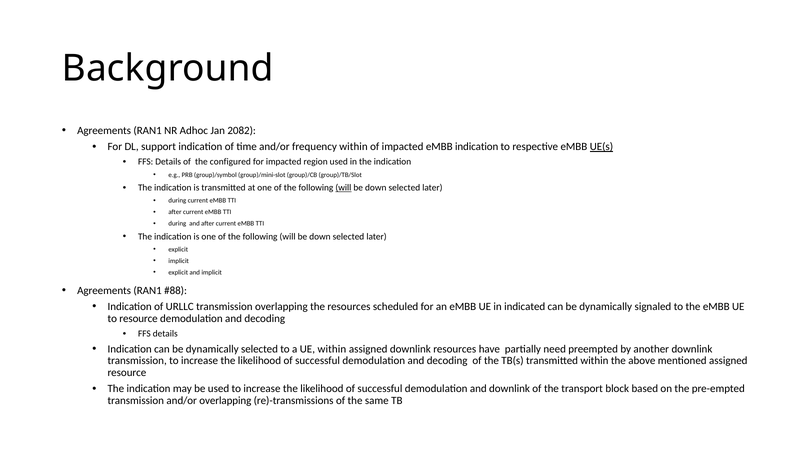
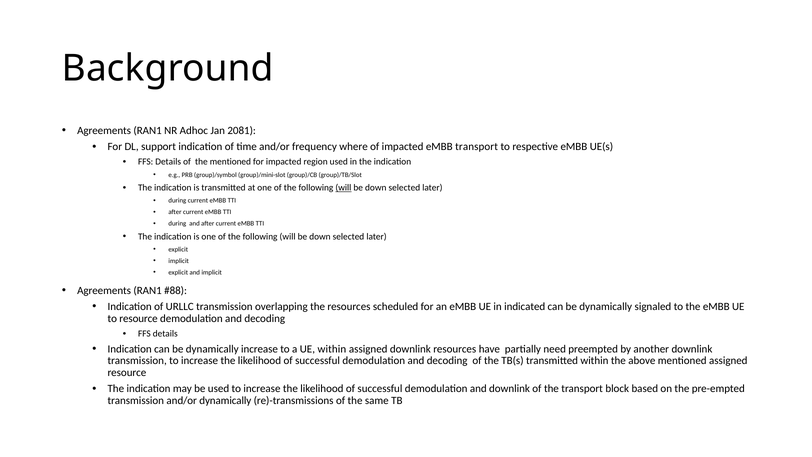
2082: 2082 -> 2081 (242, 131)
frequency within: within -> where (354, 147)
eMBB indication: indication -> transport (477, 147)
UE(s underline: present -> none (601, 147)
the configured: configured -> mentioned (230, 162)
dynamically selected: selected -> increase (260, 349)
and/or overlapping: overlapping -> dynamically (225, 401)
